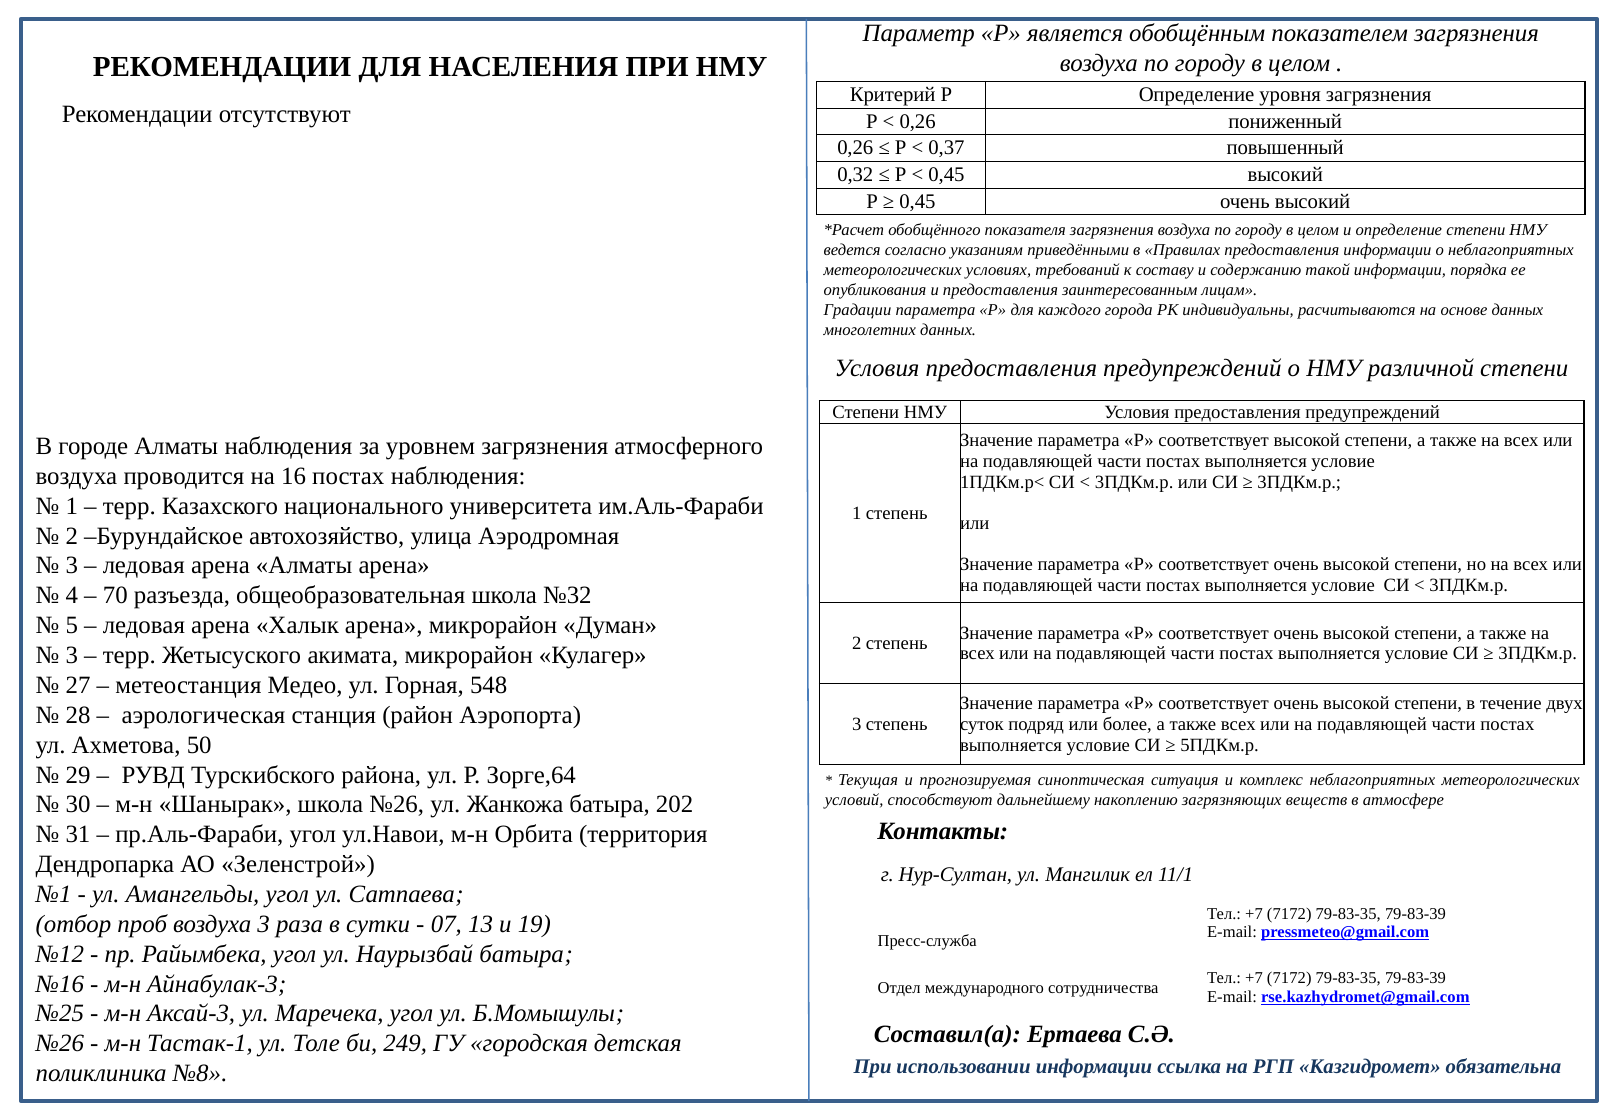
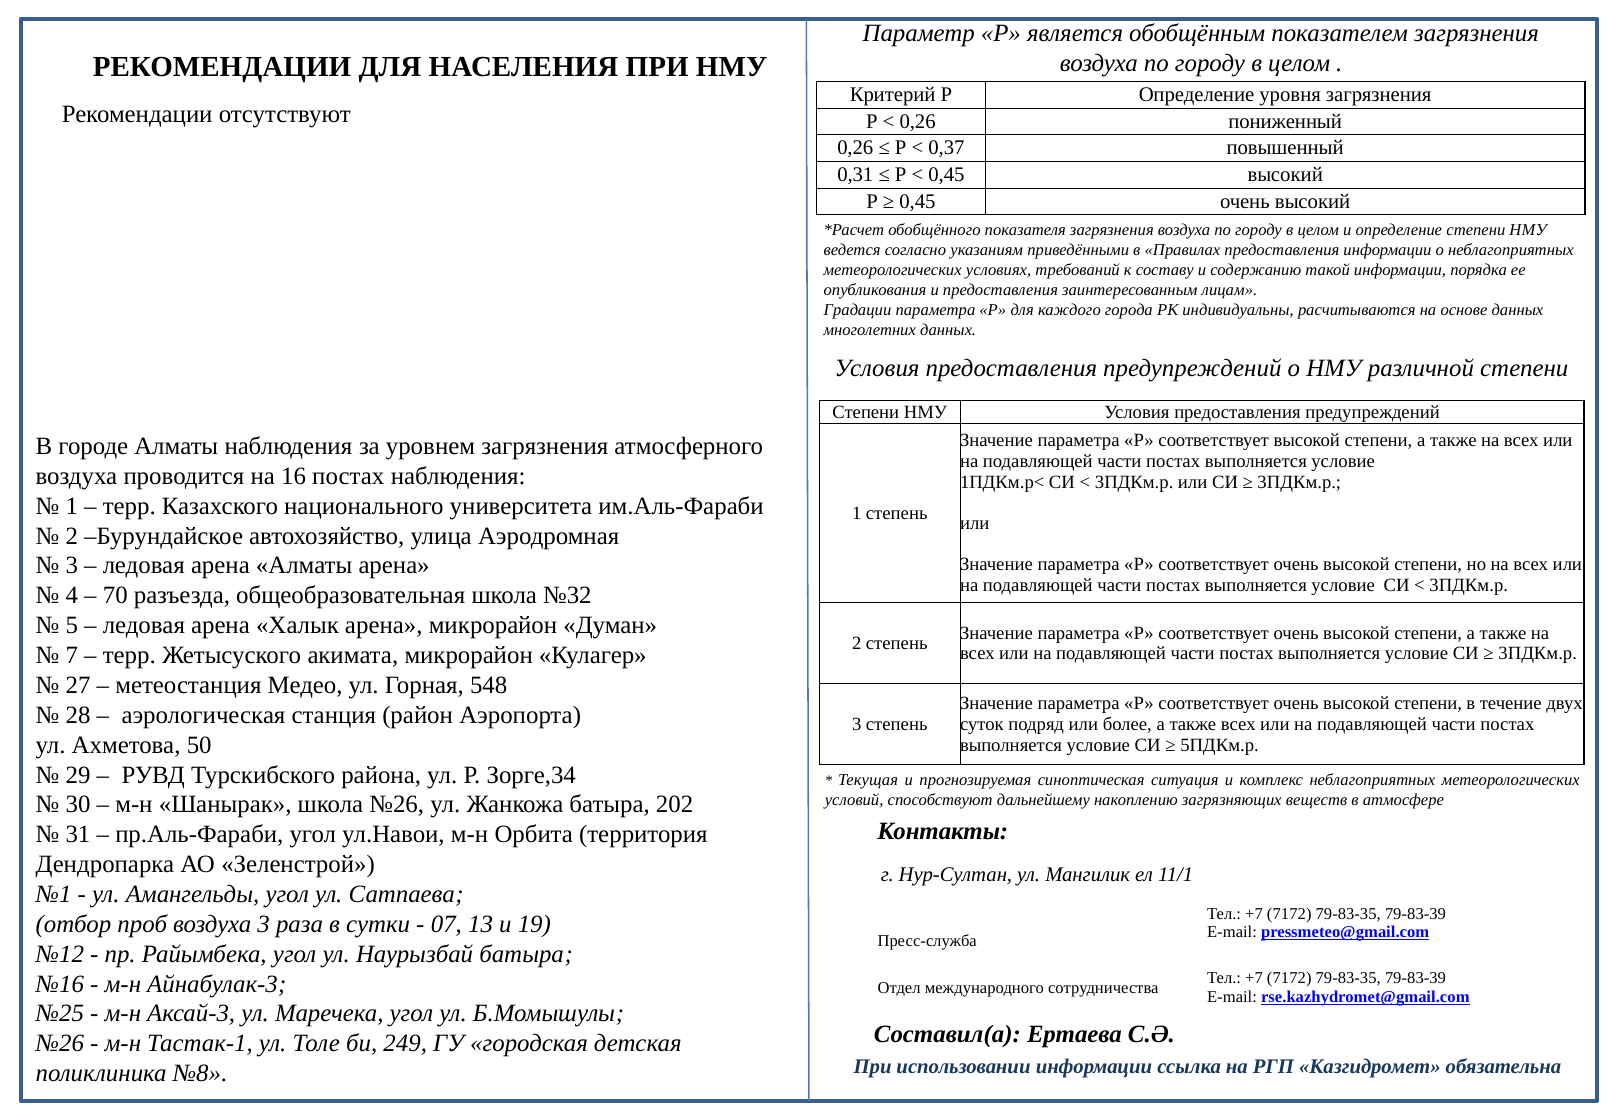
0,32: 0,32 -> 0,31 (855, 175)
3: 3 -> 7 (72, 655)
Зорге,64: Зорге,64 -> Зорге,34 (531, 775)
